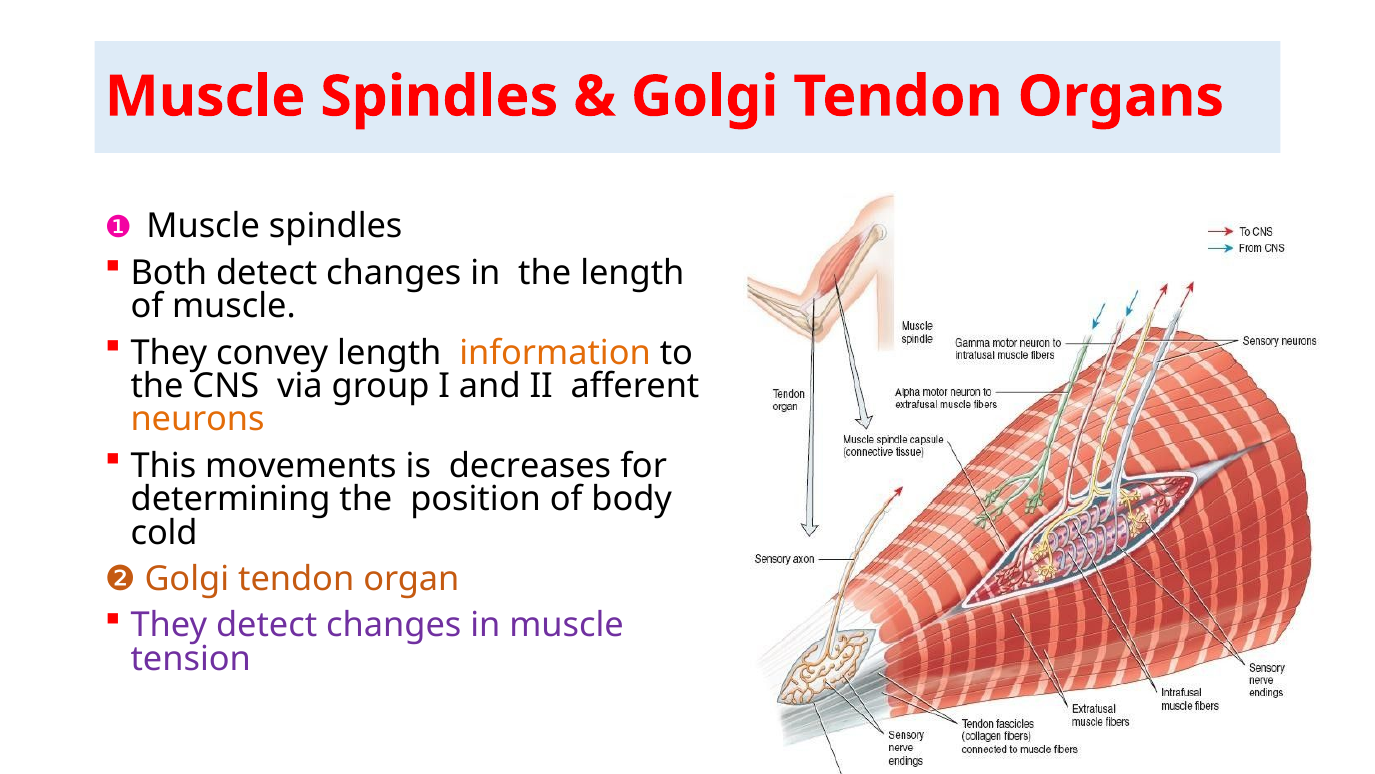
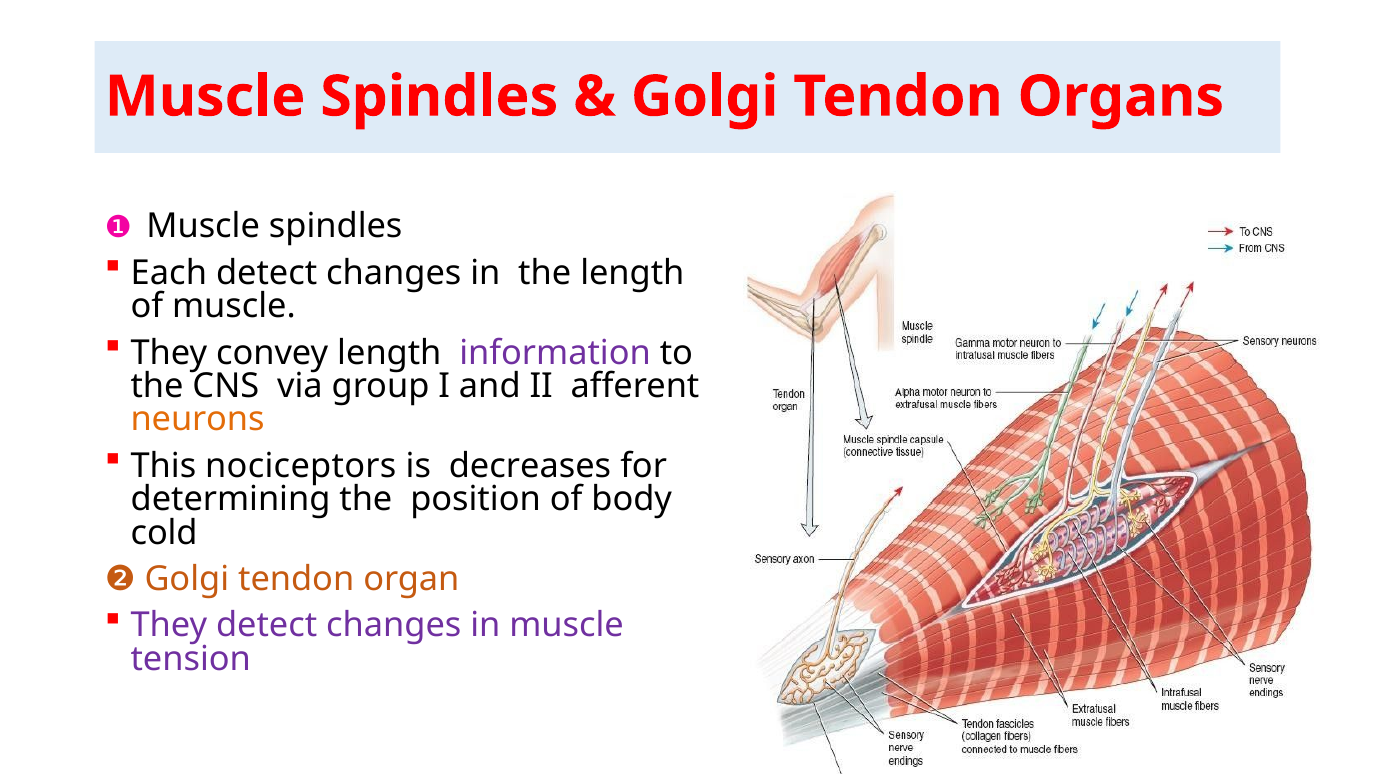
Both: Both -> Each (169, 273)
information colour: orange -> purple (555, 352)
movements: movements -> nociceptors (301, 465)
